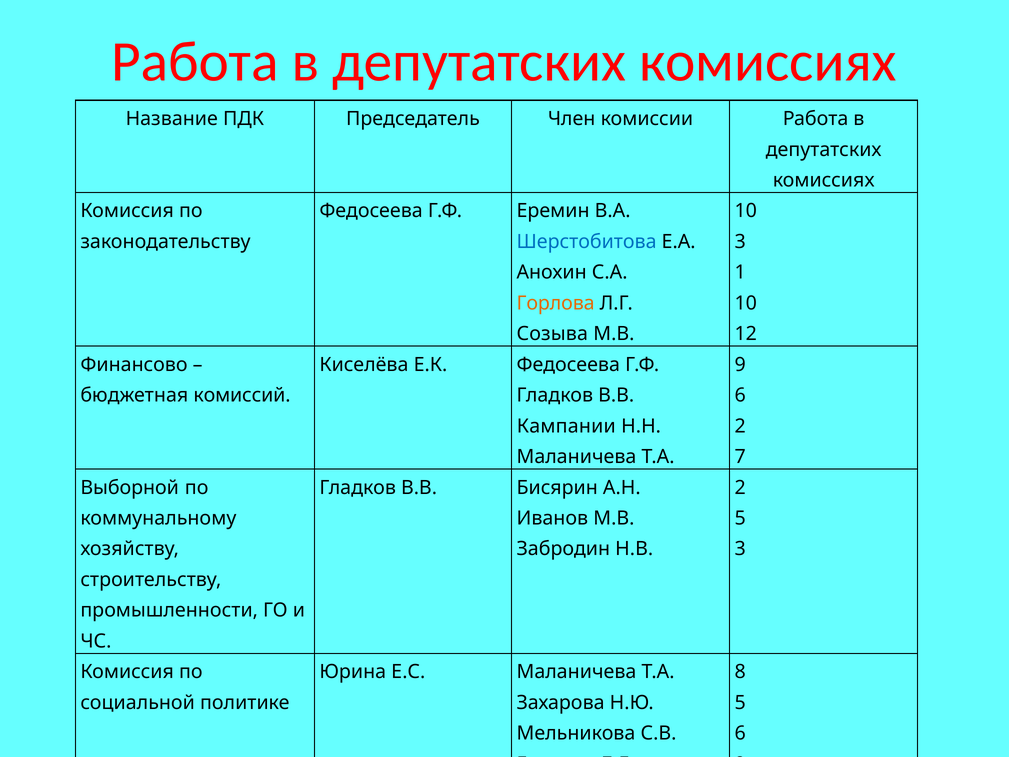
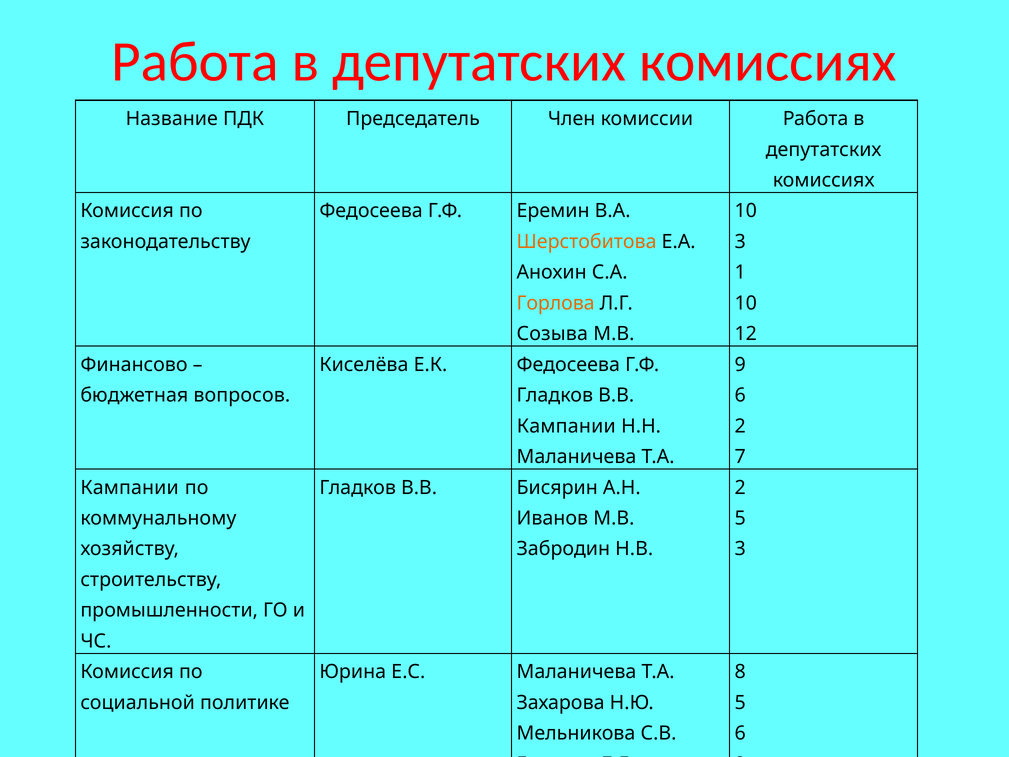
Шерстобитова colour: blue -> orange (587, 242)
комиссий: комиссий -> вопросов (242, 395)
Выборной: Выборной -> Кампании (130, 487)
